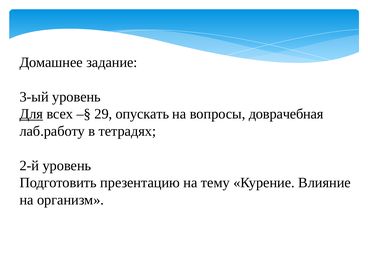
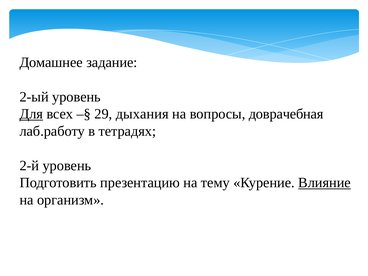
3-ый: 3-ый -> 2-ый (34, 97)
опускать: опускать -> дыхания (142, 114)
Влияние underline: none -> present (324, 183)
